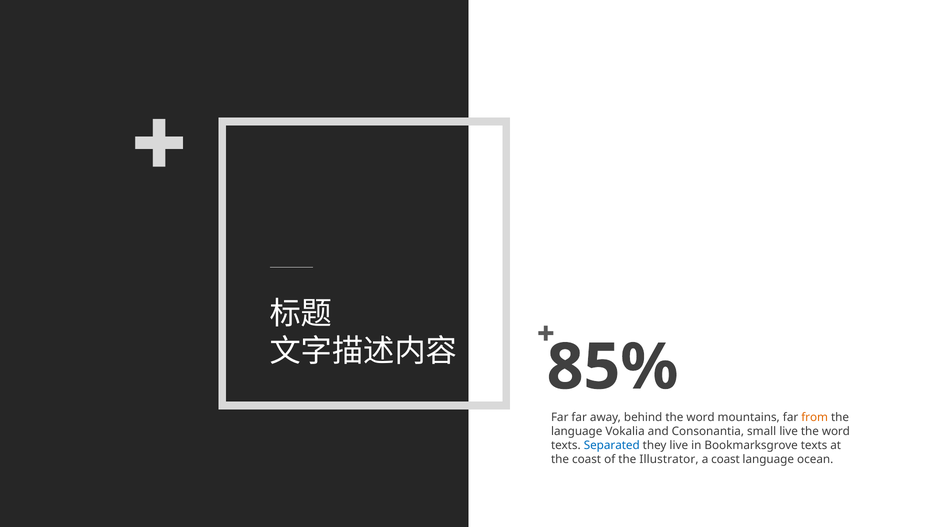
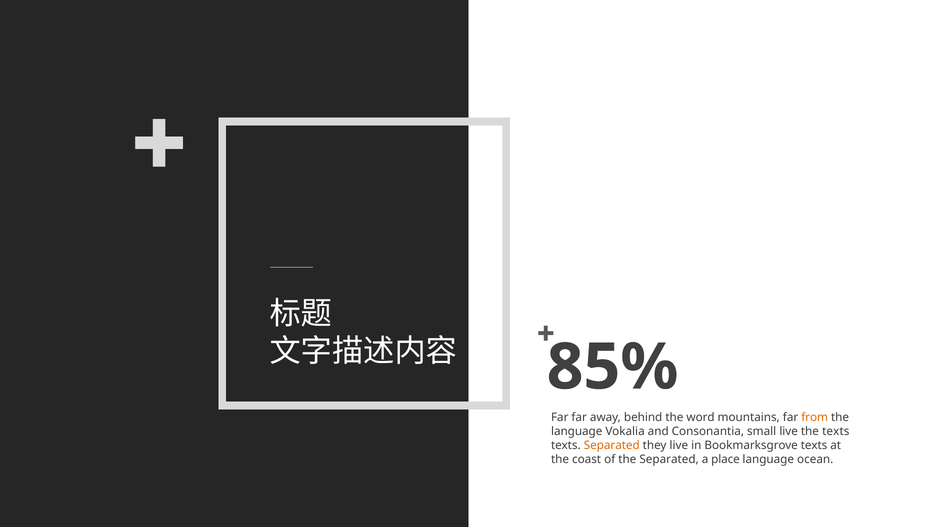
live the word: word -> texts (836, 431)
Separated colour: blue -> orange (612, 445)
the Illustrator: Illustrator -> Separated (669, 459)
a coast: coast -> place (725, 459)
